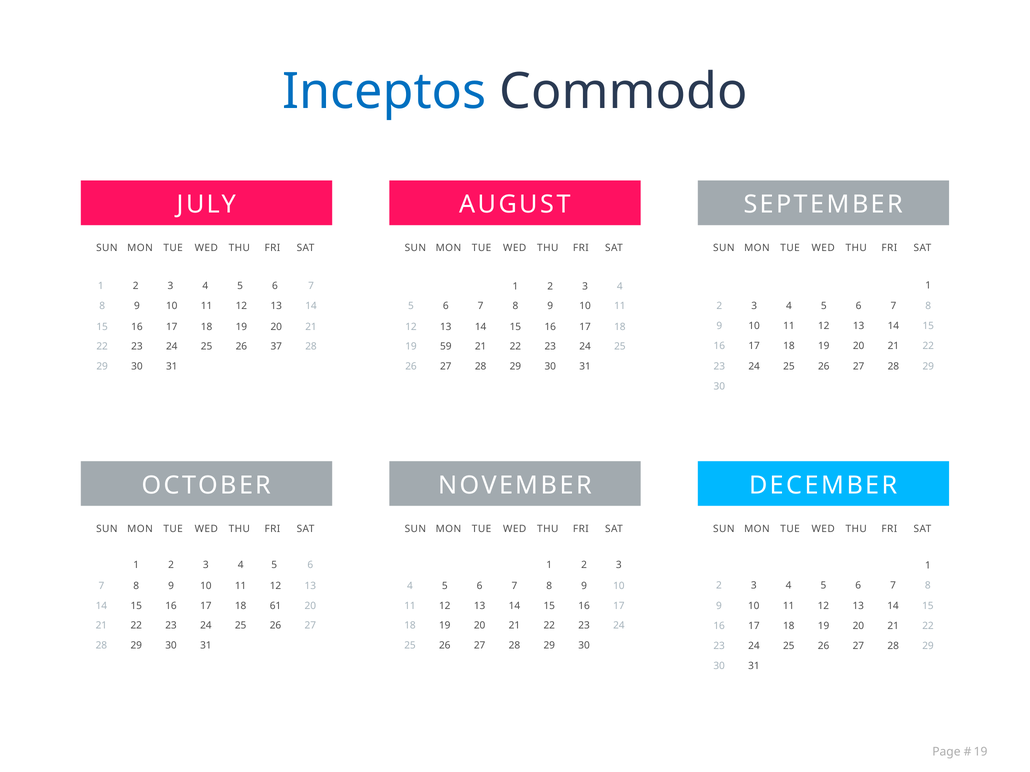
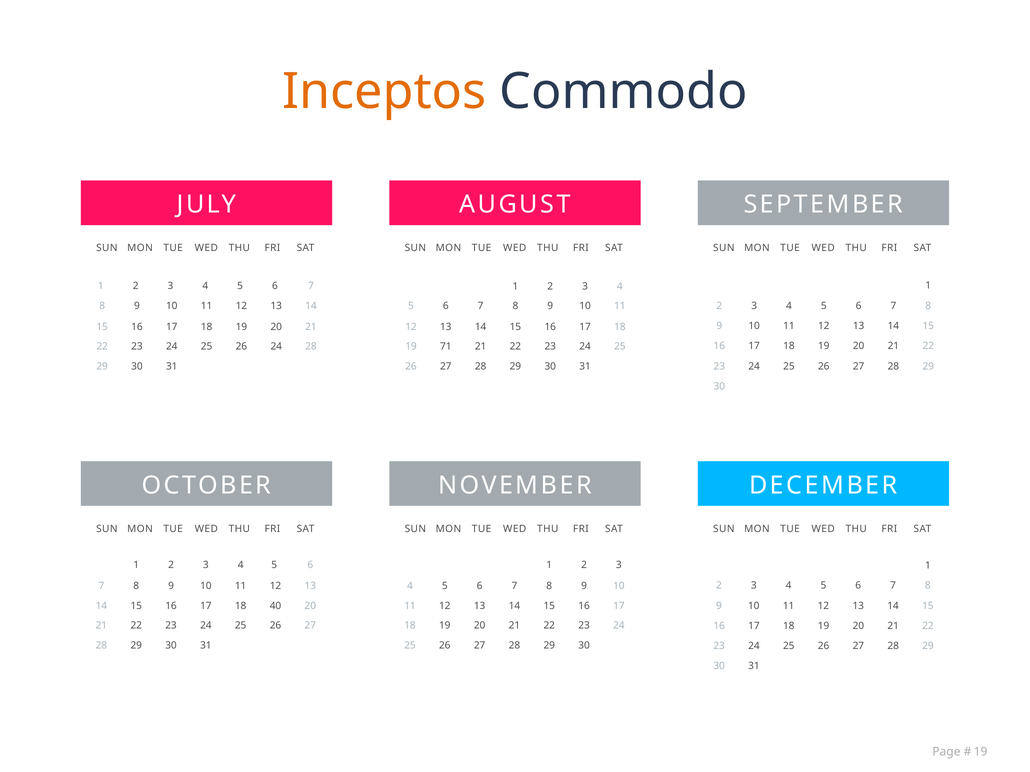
Inceptos colour: blue -> orange (384, 91)
26 37: 37 -> 24 (276, 347)
59: 59 -> 71 (446, 347)
61: 61 -> 40 (275, 606)
